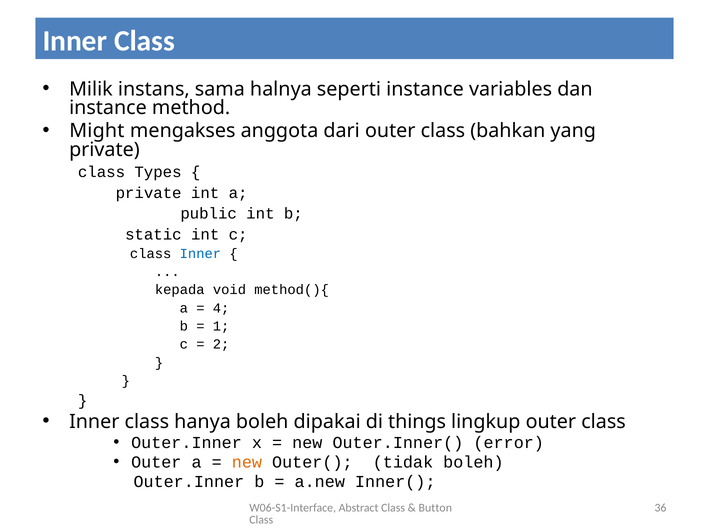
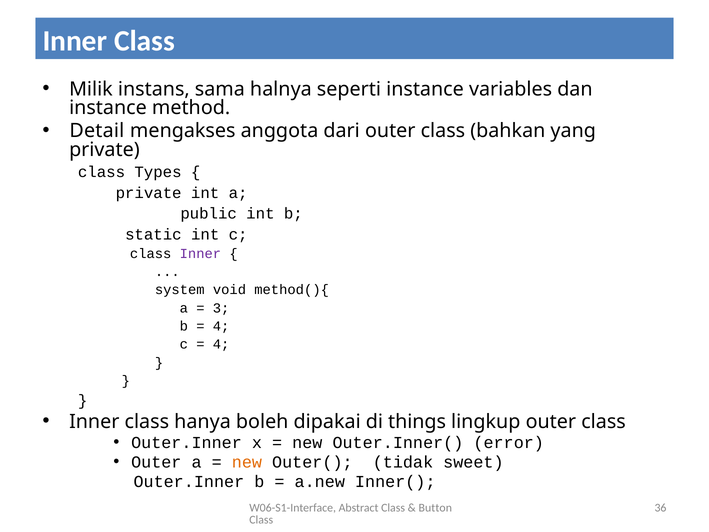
Might: Might -> Detail (97, 131)
Inner colour: blue -> purple (200, 253)
kepada: kepada -> system (180, 290)
4: 4 -> 3 (221, 308)
1: 1 -> 4 (221, 326)
2: 2 -> 4 (221, 344)
tidak boleh: boleh -> sweet (473, 462)
